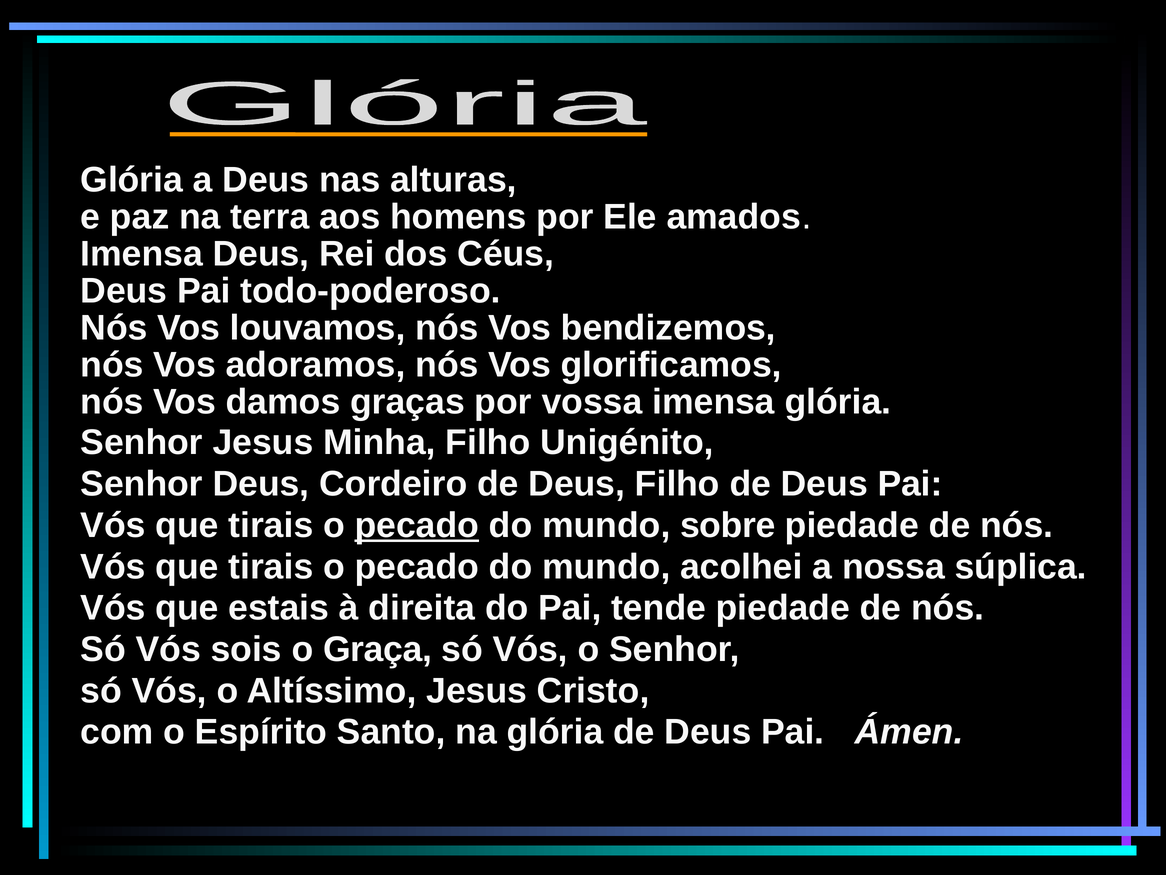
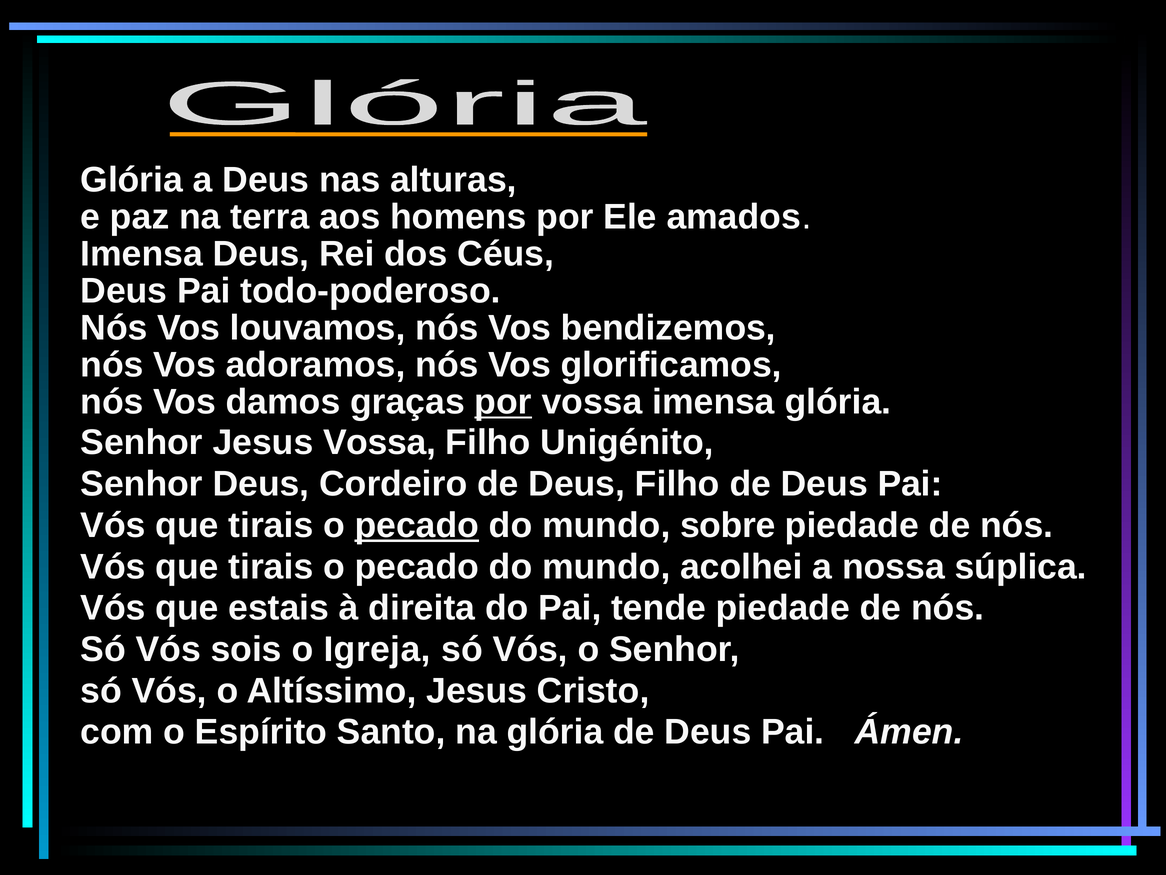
por underline: none -> present (503, 402)
Jesus Minha: Minha -> Vossa (380, 442)
Graça: Graça -> Igreja (377, 649)
